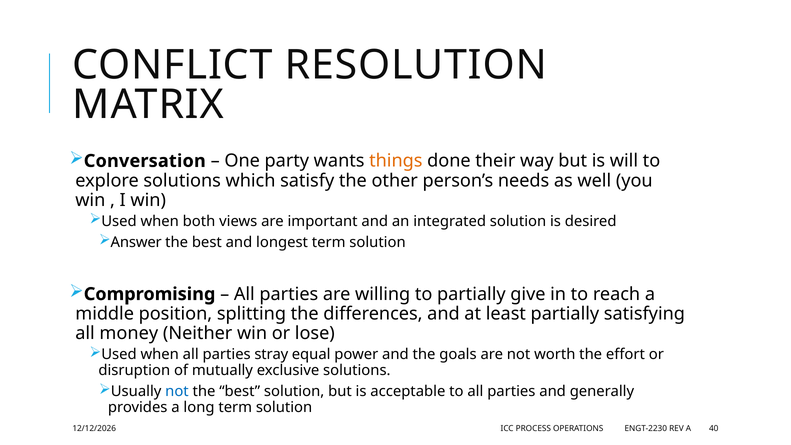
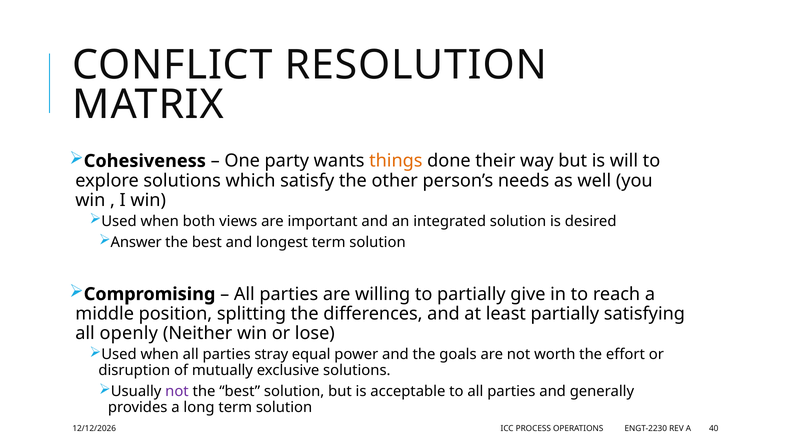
Conversation: Conversation -> Cohesiveness (145, 161)
money: money -> openly (129, 333)
not colour: blue -> purple (177, 391)
